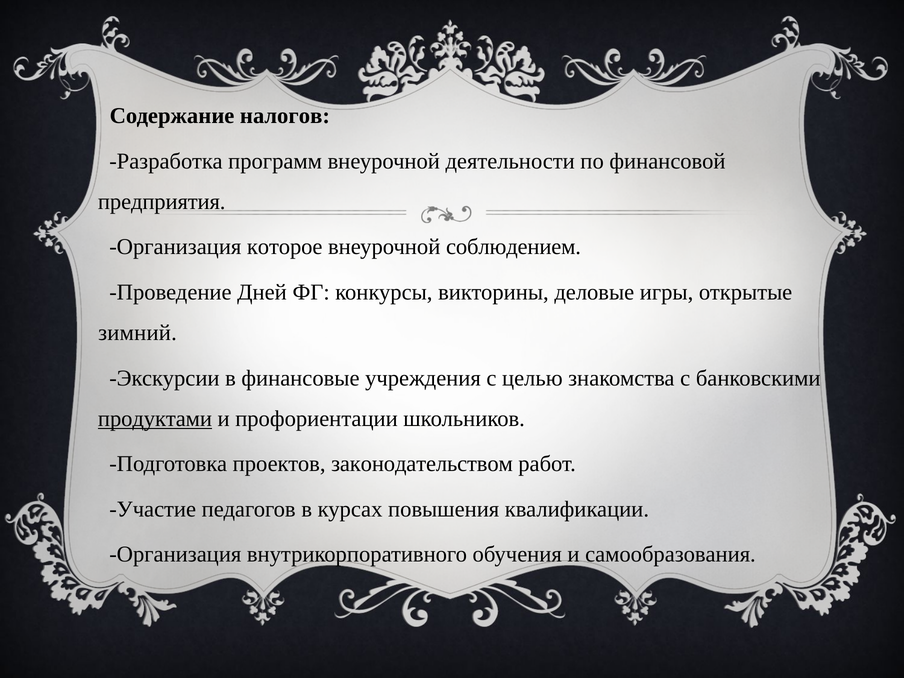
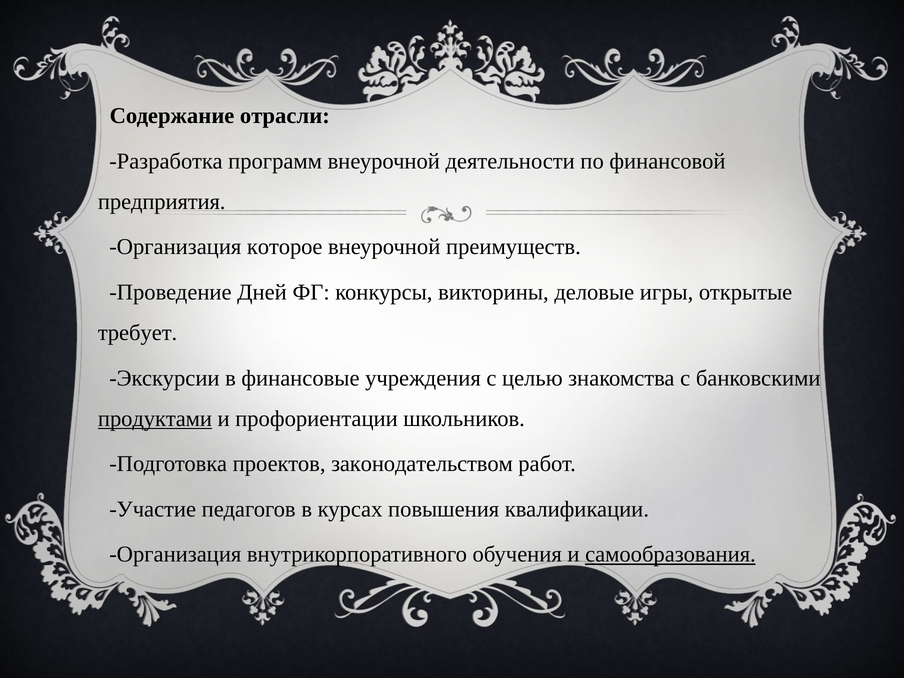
налогов: налогов -> отрасли (285, 116)
соблюдением: соблюдением -> преимуществ (513, 247)
зимний: зимний -> требует (138, 333)
самообразования underline: none -> present (670, 554)
